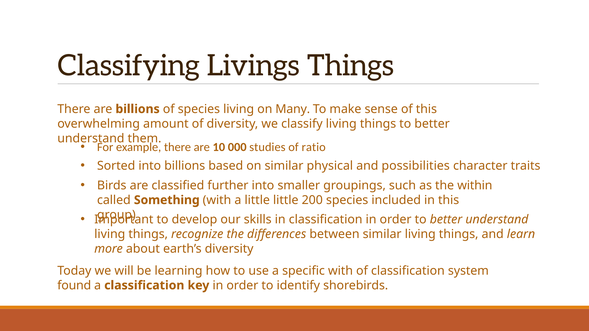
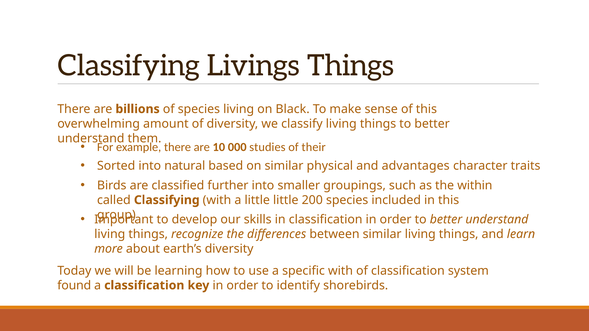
Many: Many -> Black (293, 109)
ratio: ratio -> their (314, 147)
into billions: billions -> natural (185, 166)
possibilities: possibilities -> advantages (416, 166)
called Something: Something -> Classifying (167, 200)
